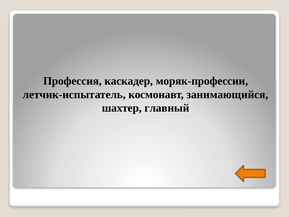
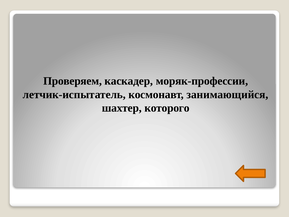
Профессия: Профессия -> Проверяем (73, 81)
главный: главный -> которого (167, 108)
